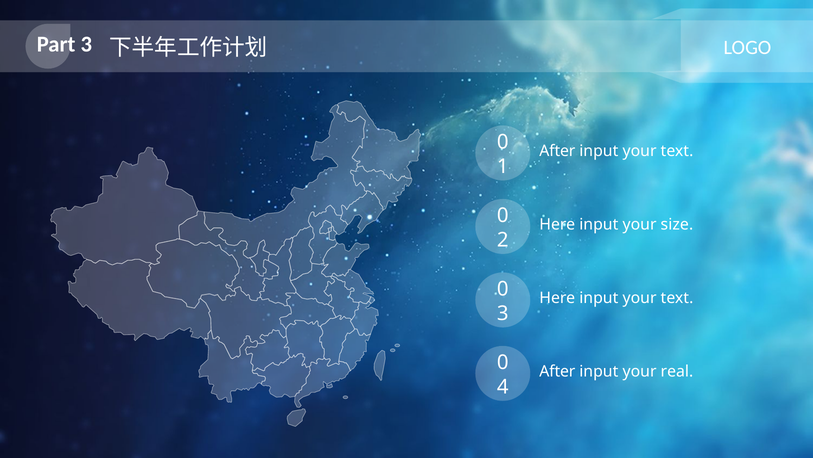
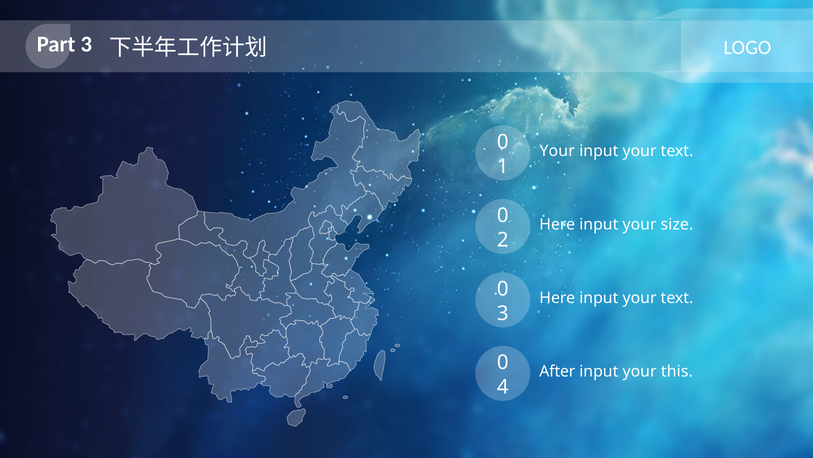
After: After -> Your (557, 151)
real: real -> this (677, 371)
